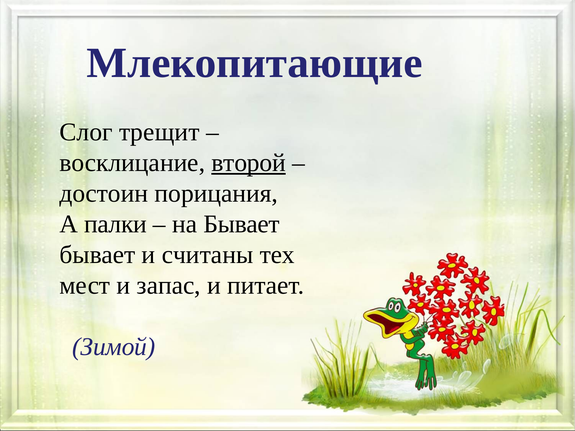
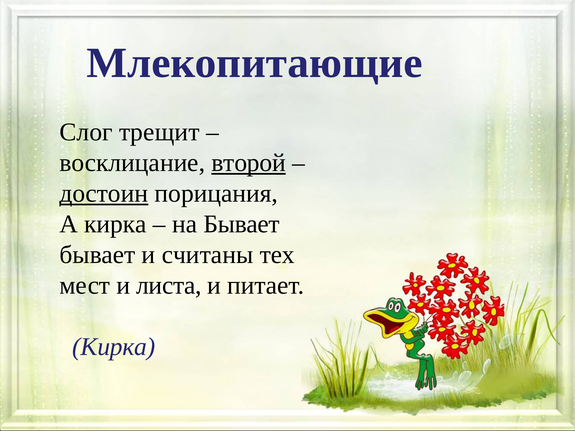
достоин underline: none -> present (104, 194)
А палки: палки -> кирка (115, 224)
запас: запас -> листа (169, 286)
Зимой: Зимой -> Кирка (114, 347)
